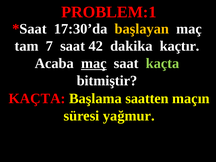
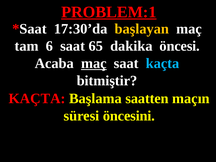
PROBLEM:1 underline: none -> present (109, 12)
7: 7 -> 6 (49, 46)
42: 42 -> 65 (96, 46)
kaçtır: kaçtır -> öncesi (180, 46)
kaçta colour: light green -> light blue (163, 63)
yağmur: yağmur -> öncesini (129, 116)
